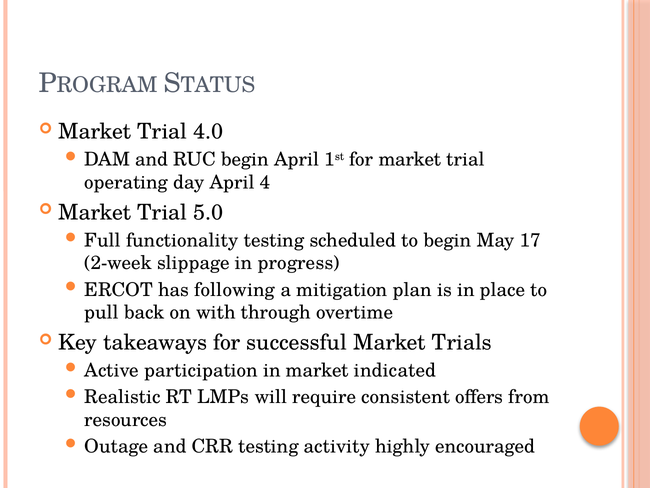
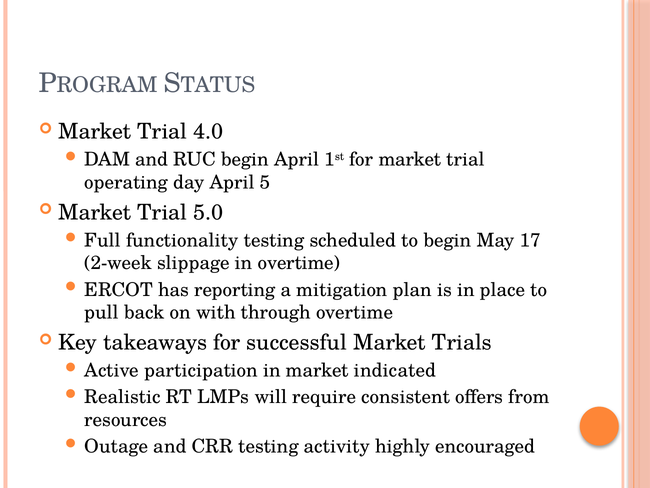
4: 4 -> 5 (265, 182)
in progress: progress -> overtime (299, 263)
following: following -> reporting (235, 289)
